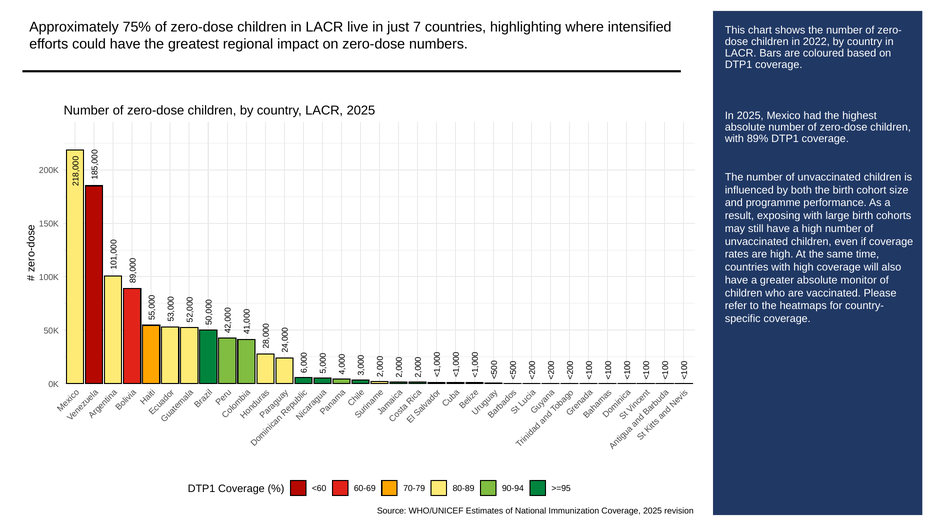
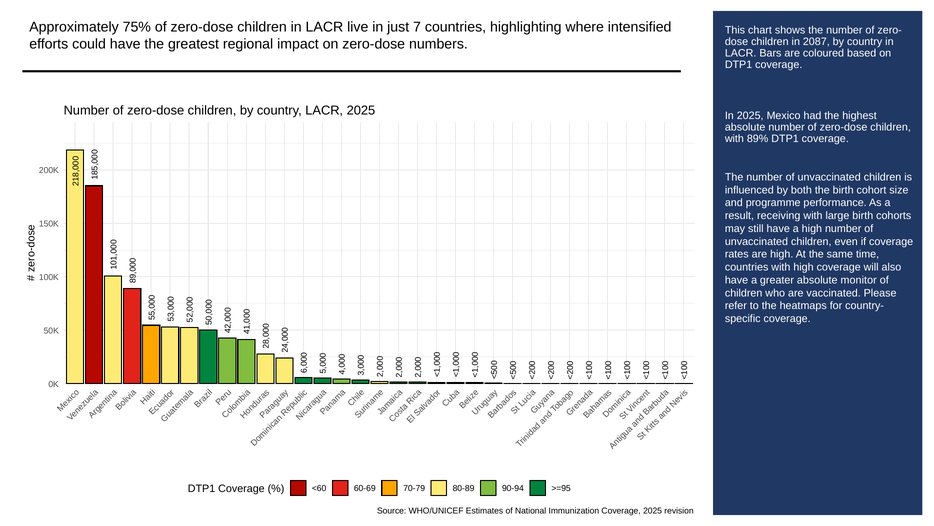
2022: 2022 -> 2087 (816, 42)
exposing: exposing -> receiving (779, 216)
